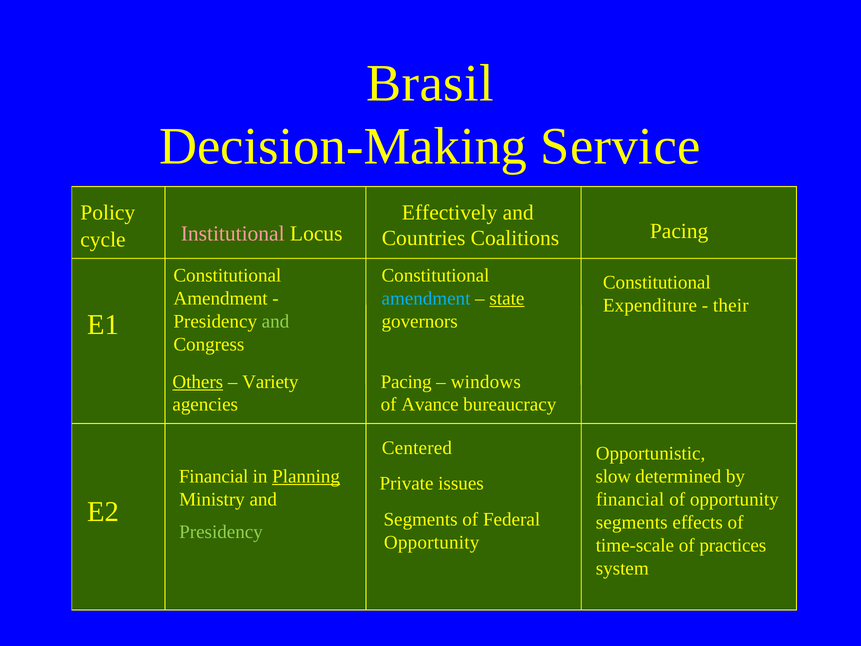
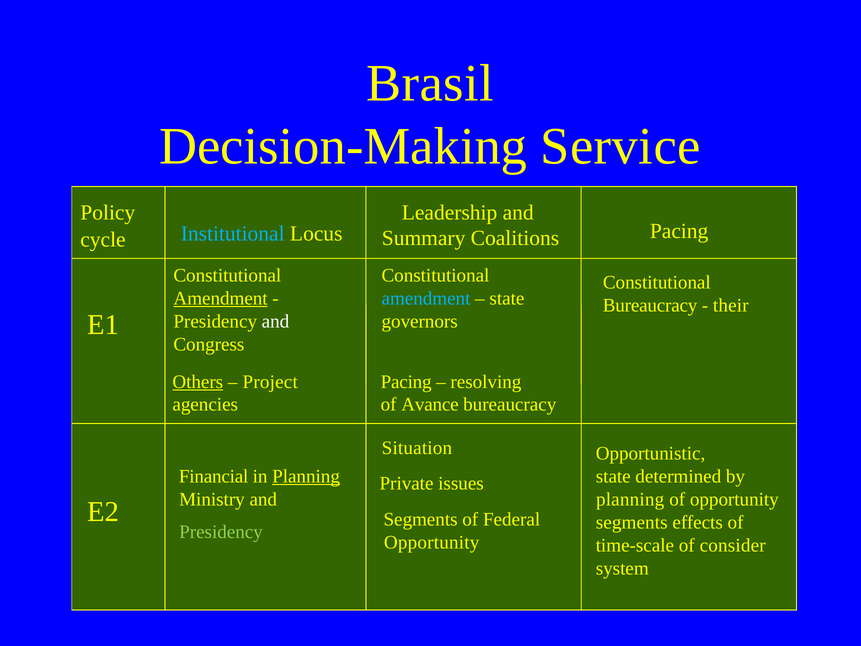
Effectively: Effectively -> Leadership (450, 212)
Countries: Countries -> Summary (424, 238)
Institutional colour: pink -> light blue (233, 234)
Amendment underline: none -> present (221, 298)
state underline: present -> none (507, 298)
Expenditure: Expenditure -> Bureaucracy (650, 305)
and colour: light green -> white (276, 321)
Variety: Variety -> Project (270, 382)
windows: windows -> resolving (486, 382)
Centered: Centered -> Situation (417, 448)
slow: slow -> state (613, 476)
financial: financial -> planning (630, 499)
practices: practices -> consider (733, 545)
